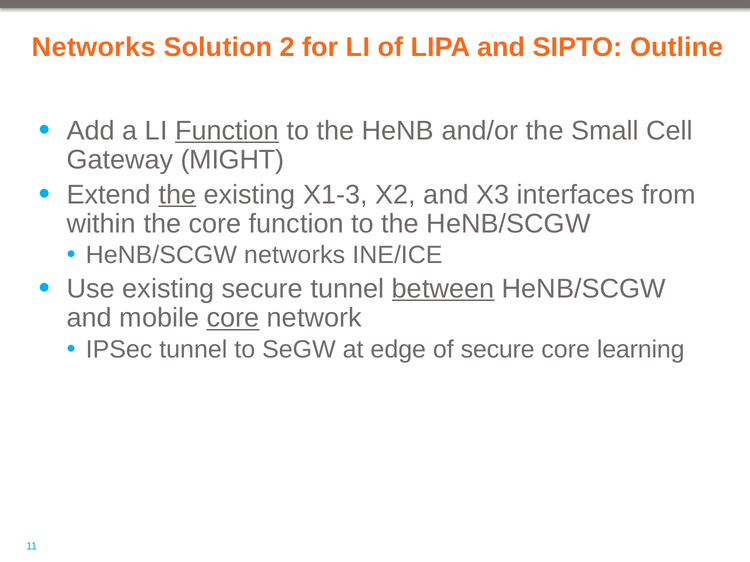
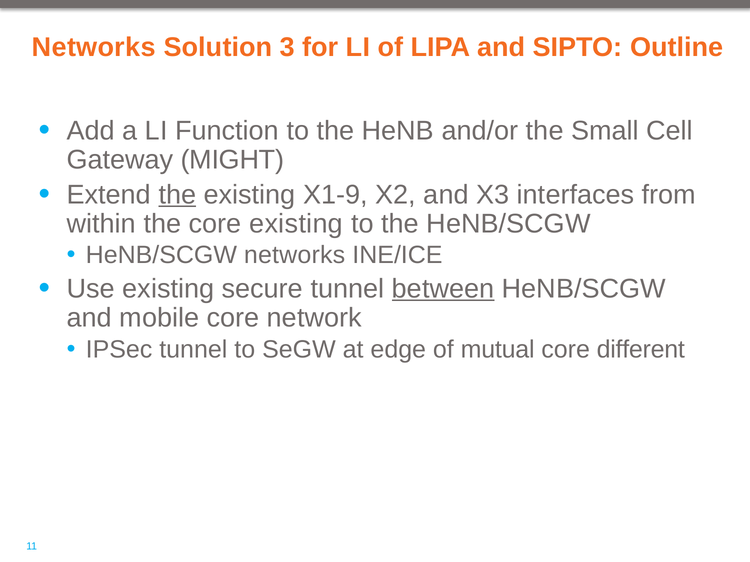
2: 2 -> 3 (287, 48)
Function underline: present -> none (227, 131)
X1-3: X1-3 -> X1-9 (335, 195)
core function: function -> existing (296, 224)
core underline: present -> none (233, 318)
of secure: secure -> mutual (498, 350)
learning: learning -> different (641, 350)
